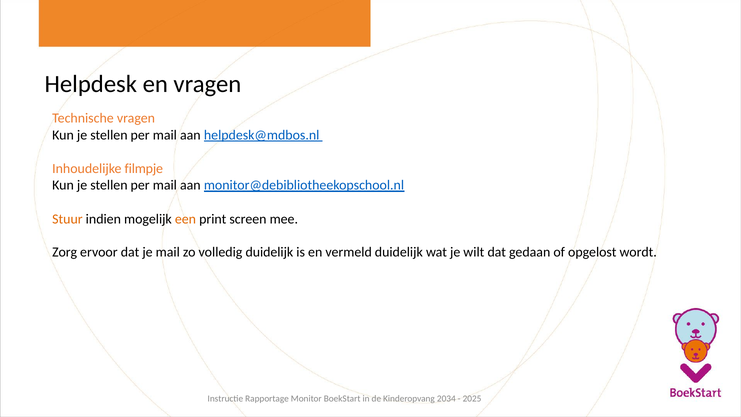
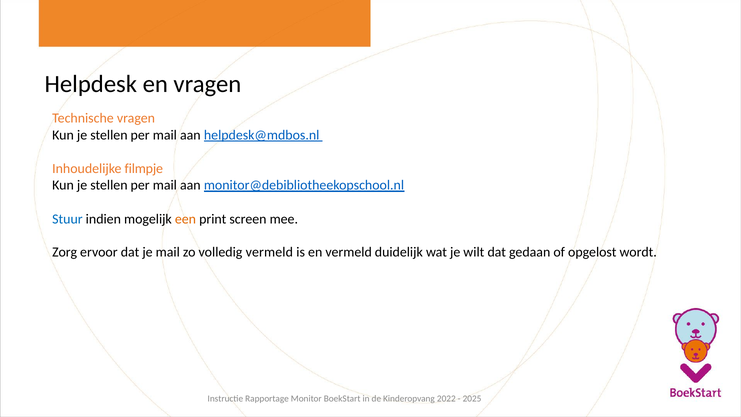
Stuur colour: orange -> blue (67, 219)
volledig duidelijk: duidelijk -> vermeld (269, 252)
2034: 2034 -> 2022 (446, 399)
